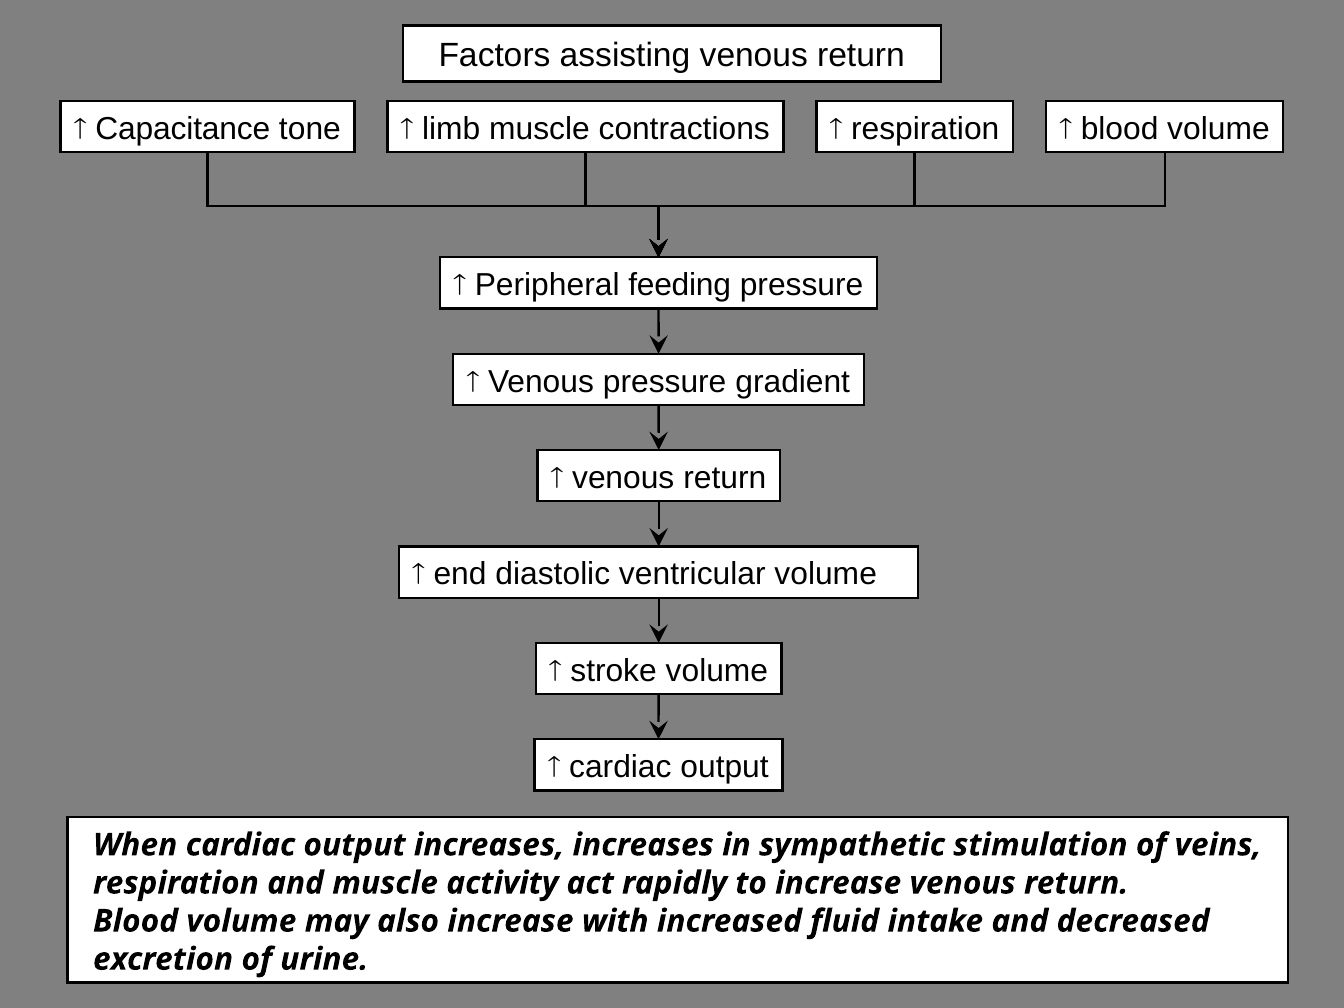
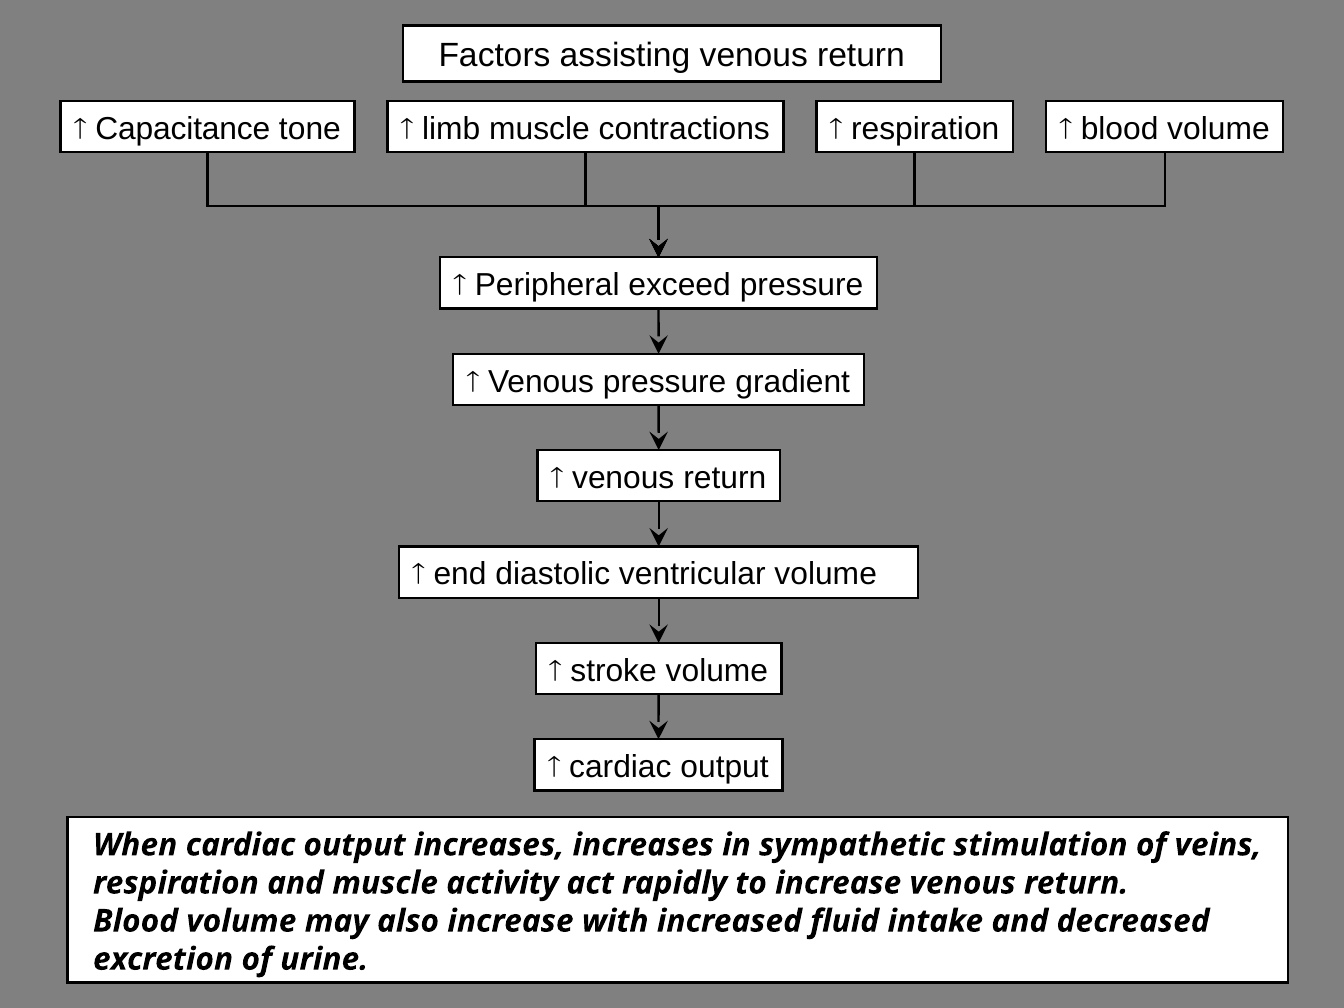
feeding: feeding -> exceed (680, 285)
